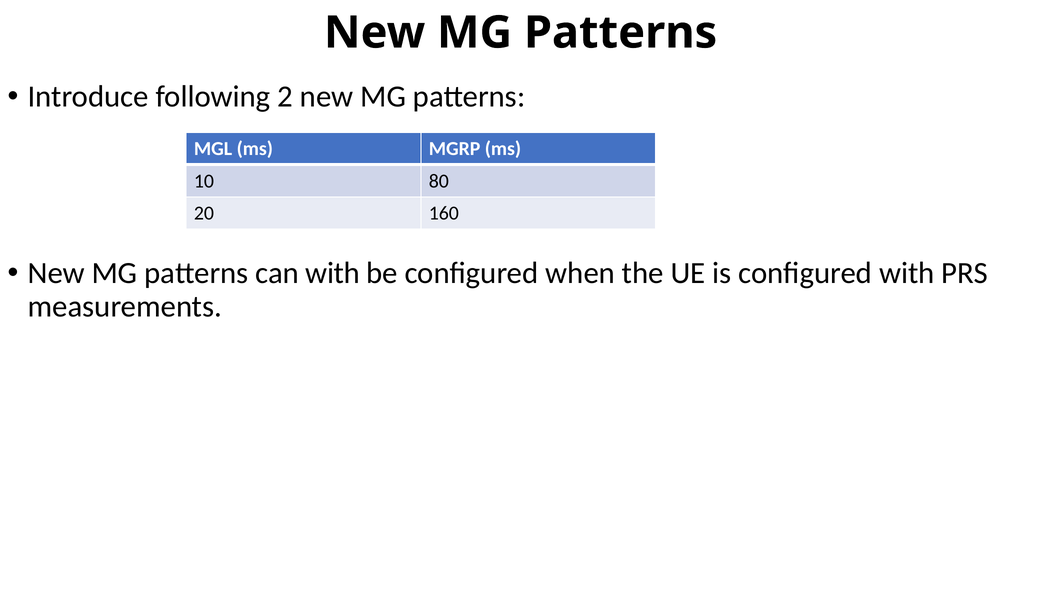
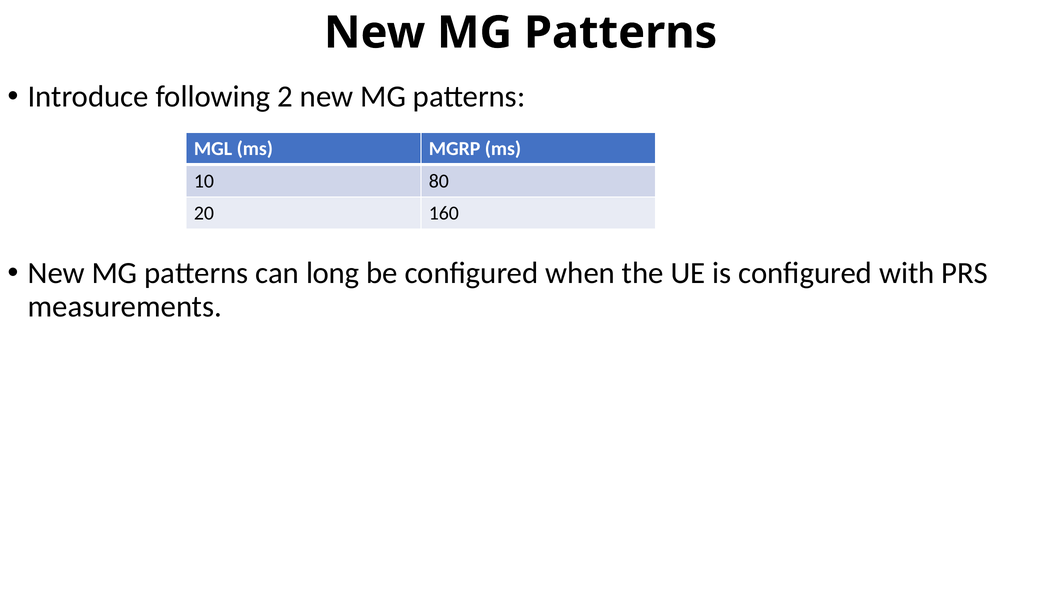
can with: with -> long (333, 274)
